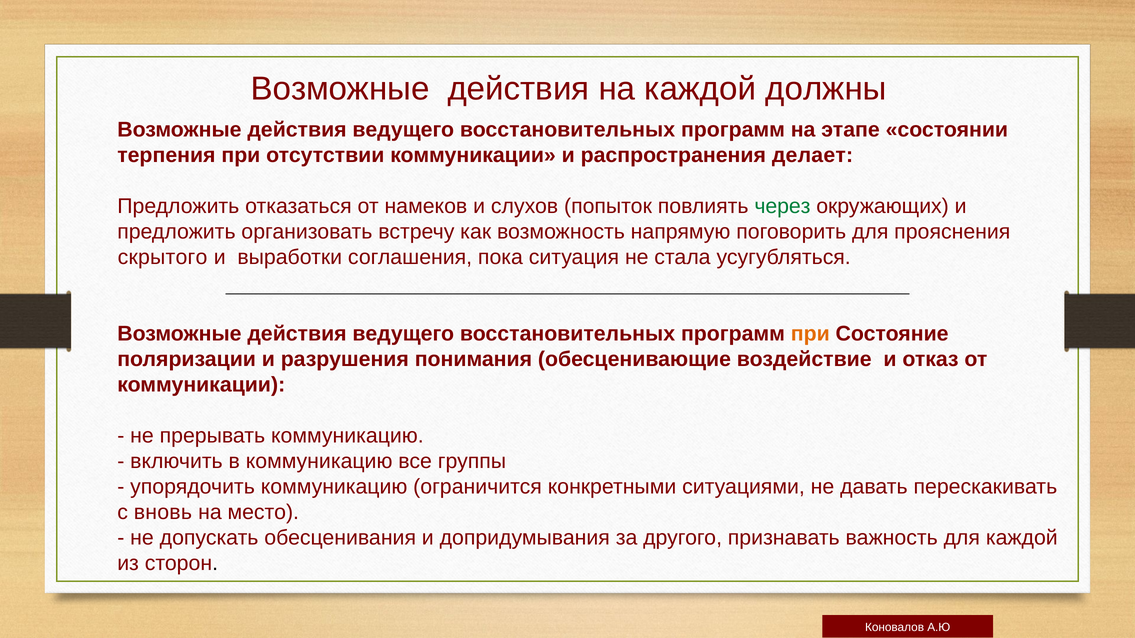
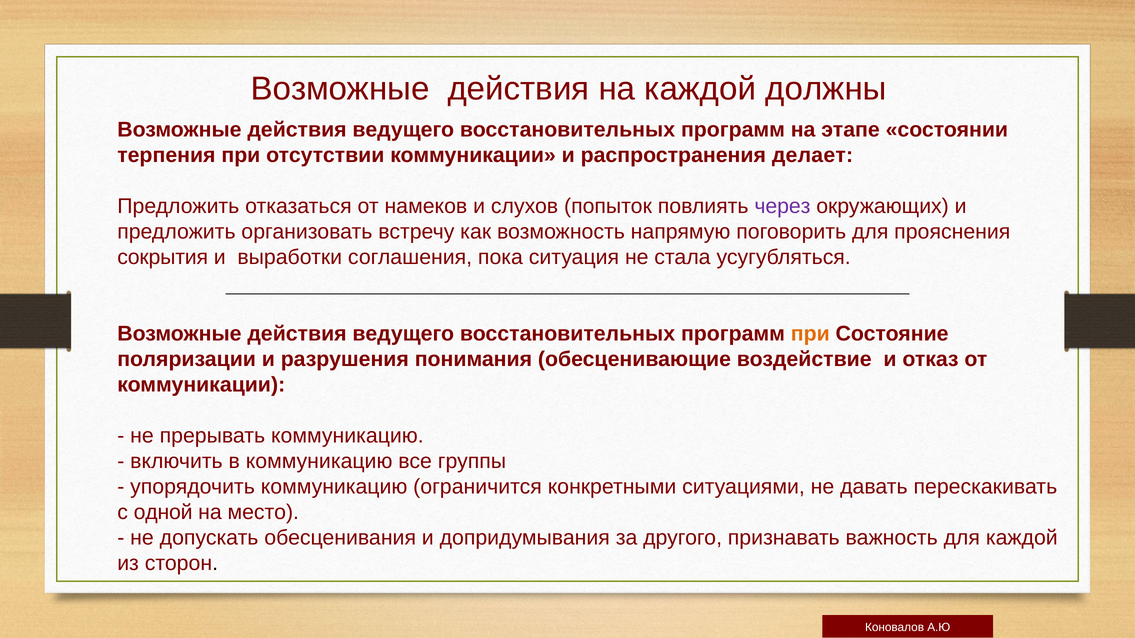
через colour: green -> purple (782, 206)
скрытого: скрытого -> сокрытия (163, 257)
вновь: вновь -> одной (163, 513)
